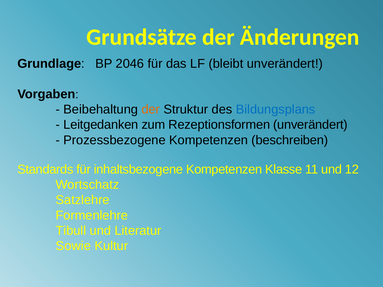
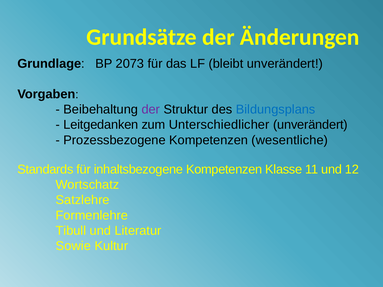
2046: 2046 -> 2073 (130, 64)
der colour: orange -> purple (151, 110)
Rezeptionsformen: Rezeptionsformen -> Unterschiedlicher (219, 125)
beschreiben: beschreiben -> wesentliche (290, 140)
